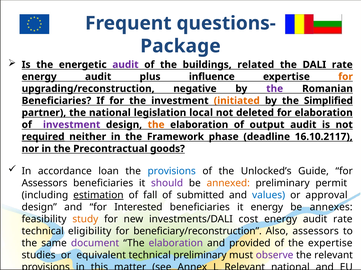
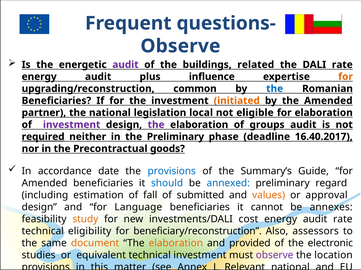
Package: Package -> Observe (180, 46)
negative: negative -> common (195, 89)
the colour: purple -> blue (275, 89)
the Simplified: Simplified -> Amended (328, 101)
deleted: deleted -> eligible (255, 113)
the colour: orange -> purple (156, 125)
output: output -> groups (267, 125)
the Framework: Framework -> Preliminary (175, 137)
16.10.2117: 16.10.2117 -> 16.40.2017 (324, 137)
loan: loan -> date (109, 172)
Unlocked’s: Unlocked’s -> Summary’s (266, 172)
Assessors: Assessors -> Amended (45, 184)
should colour: purple -> blue (167, 184)
annexed colour: orange -> blue (228, 184)
permit: permit -> regard (331, 184)
estimation underline: present -> none (98, 196)
values colour: blue -> orange (269, 196)
Interested: Interested -> Language (138, 208)
it energy: energy -> cannot (267, 208)
document colour: purple -> orange (95, 244)
elaboration colour: purple -> orange (176, 244)
the expertise: expertise -> electronic (330, 244)
technical preliminary: preliminary -> investment (200, 256)
the relevant: relevant -> location (333, 256)
